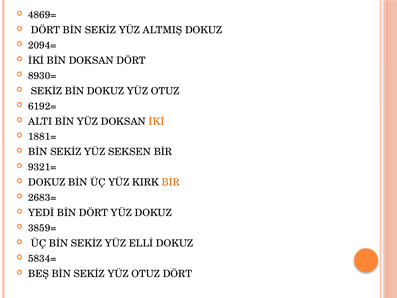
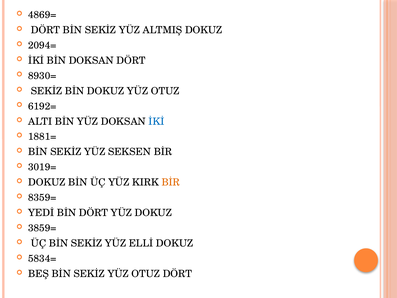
İKİ colour: orange -> blue (156, 121)
9321=: 9321= -> 3019= (42, 167)
2683=: 2683= -> 8359= (42, 197)
